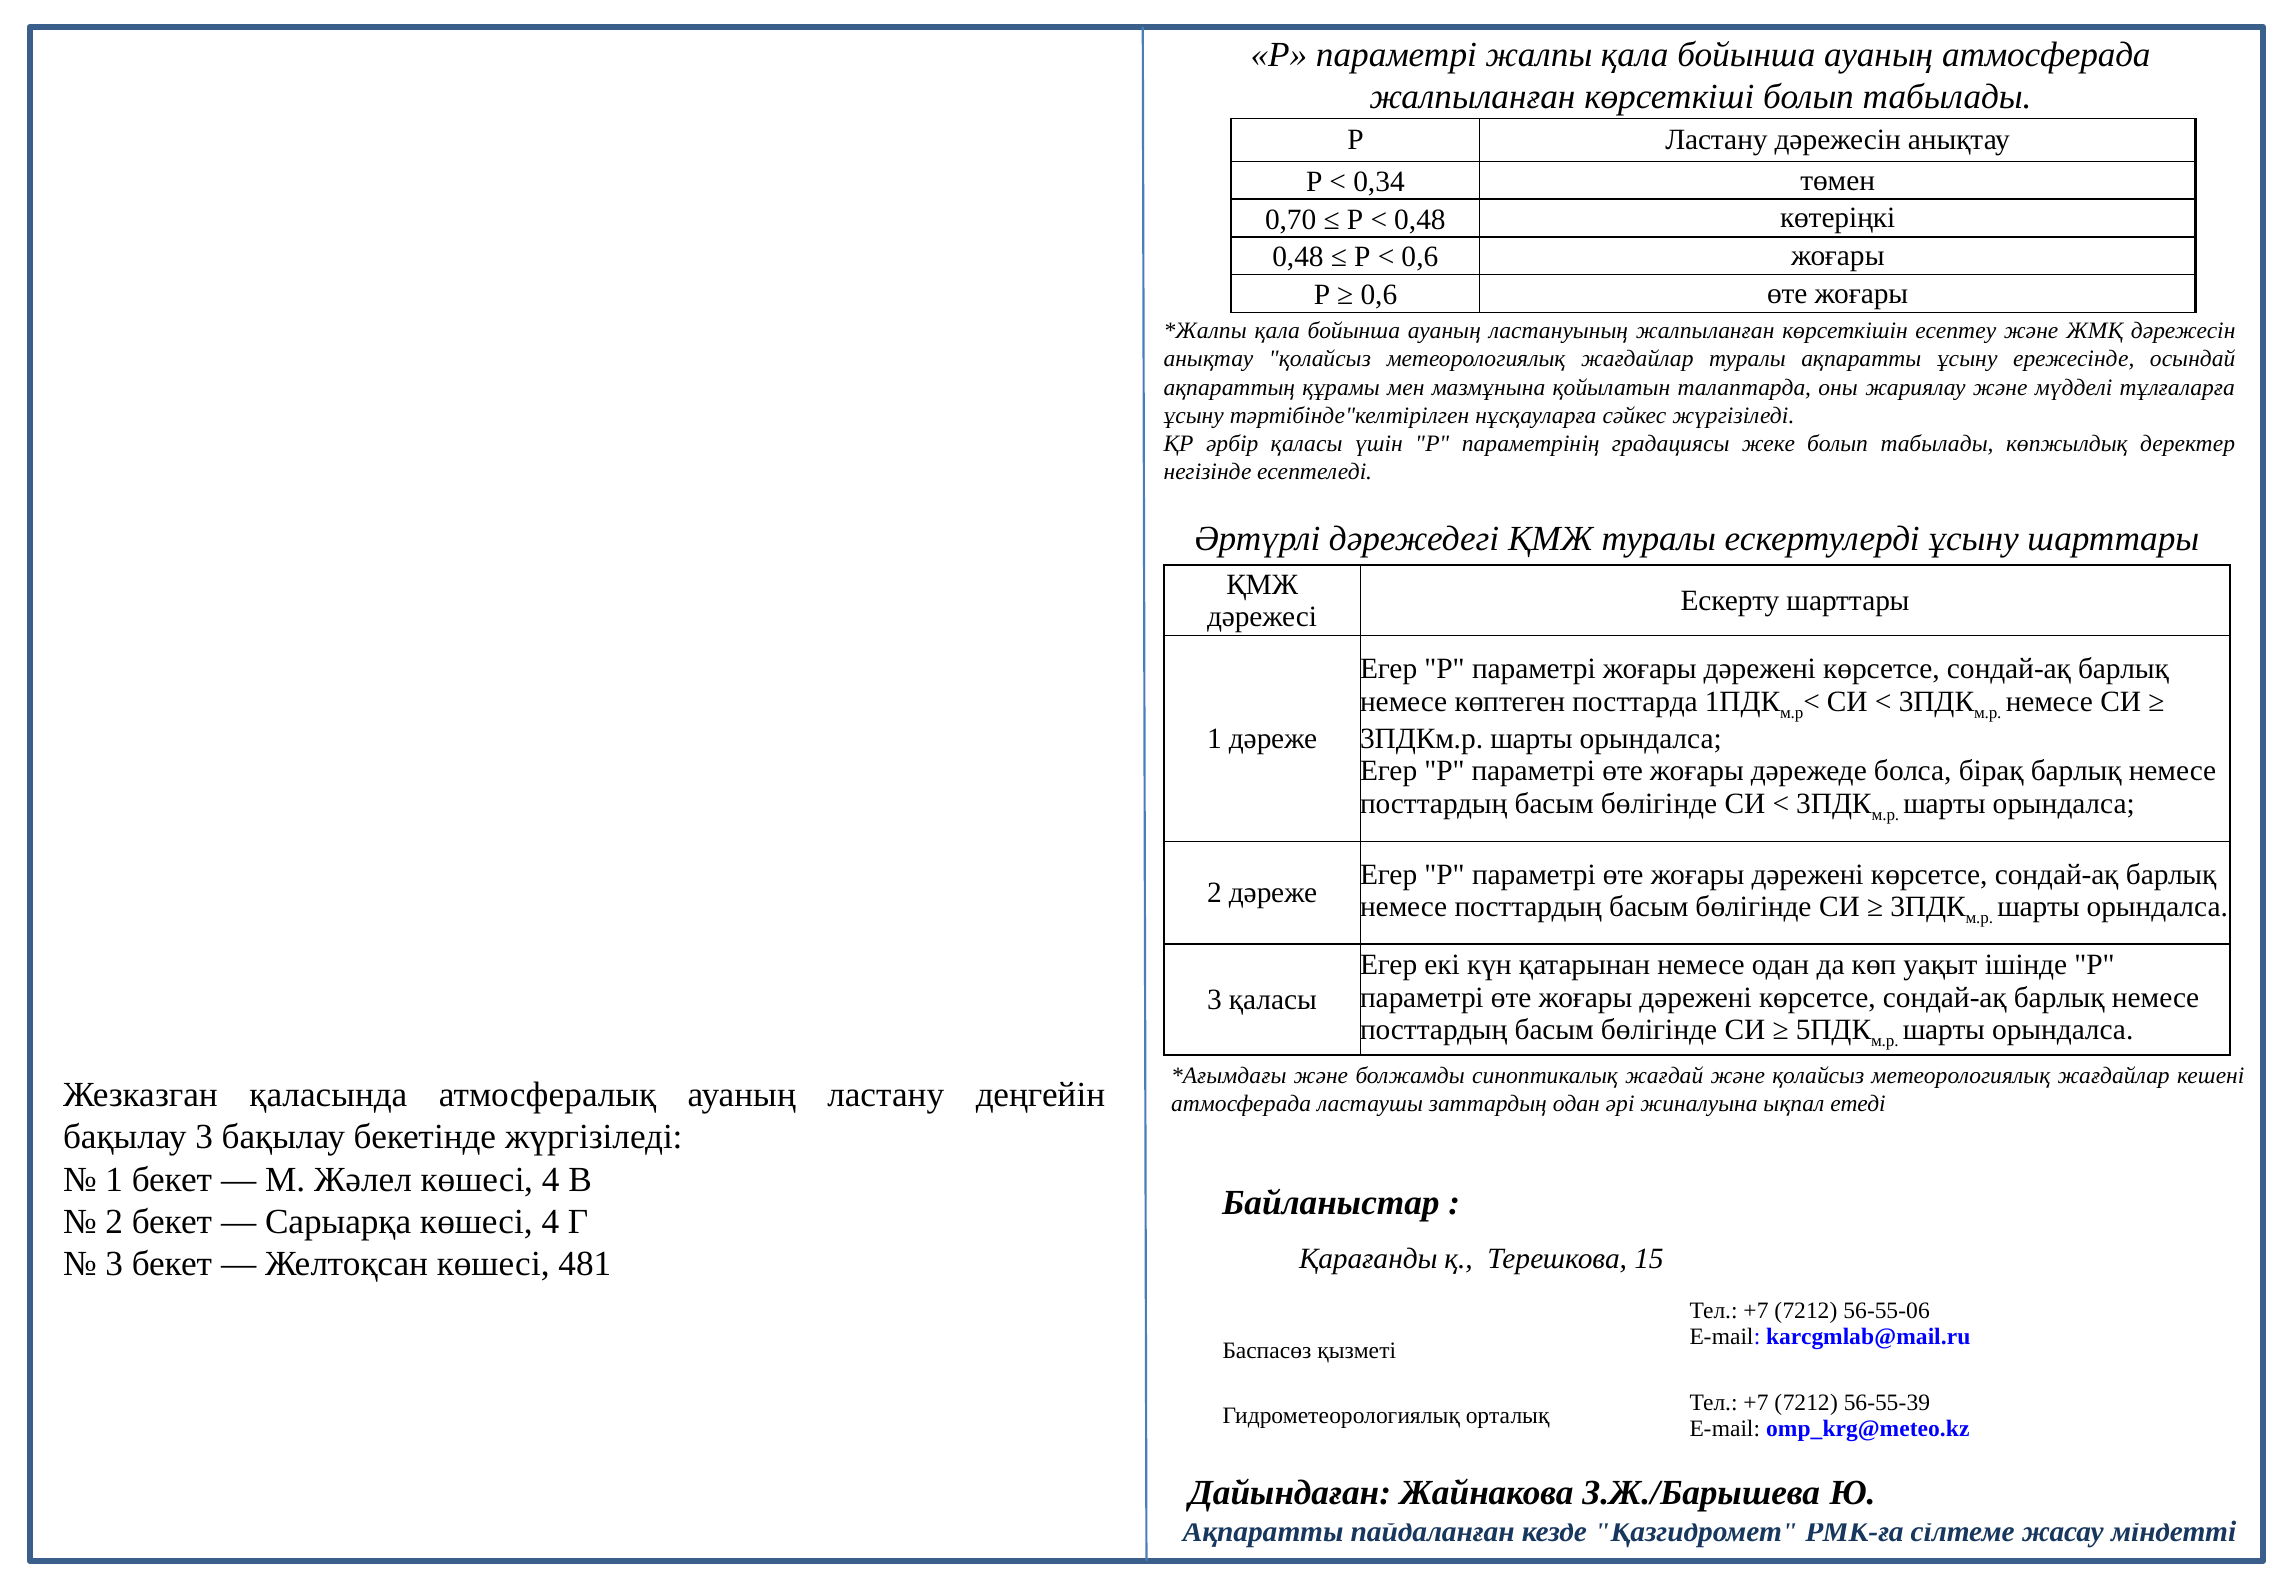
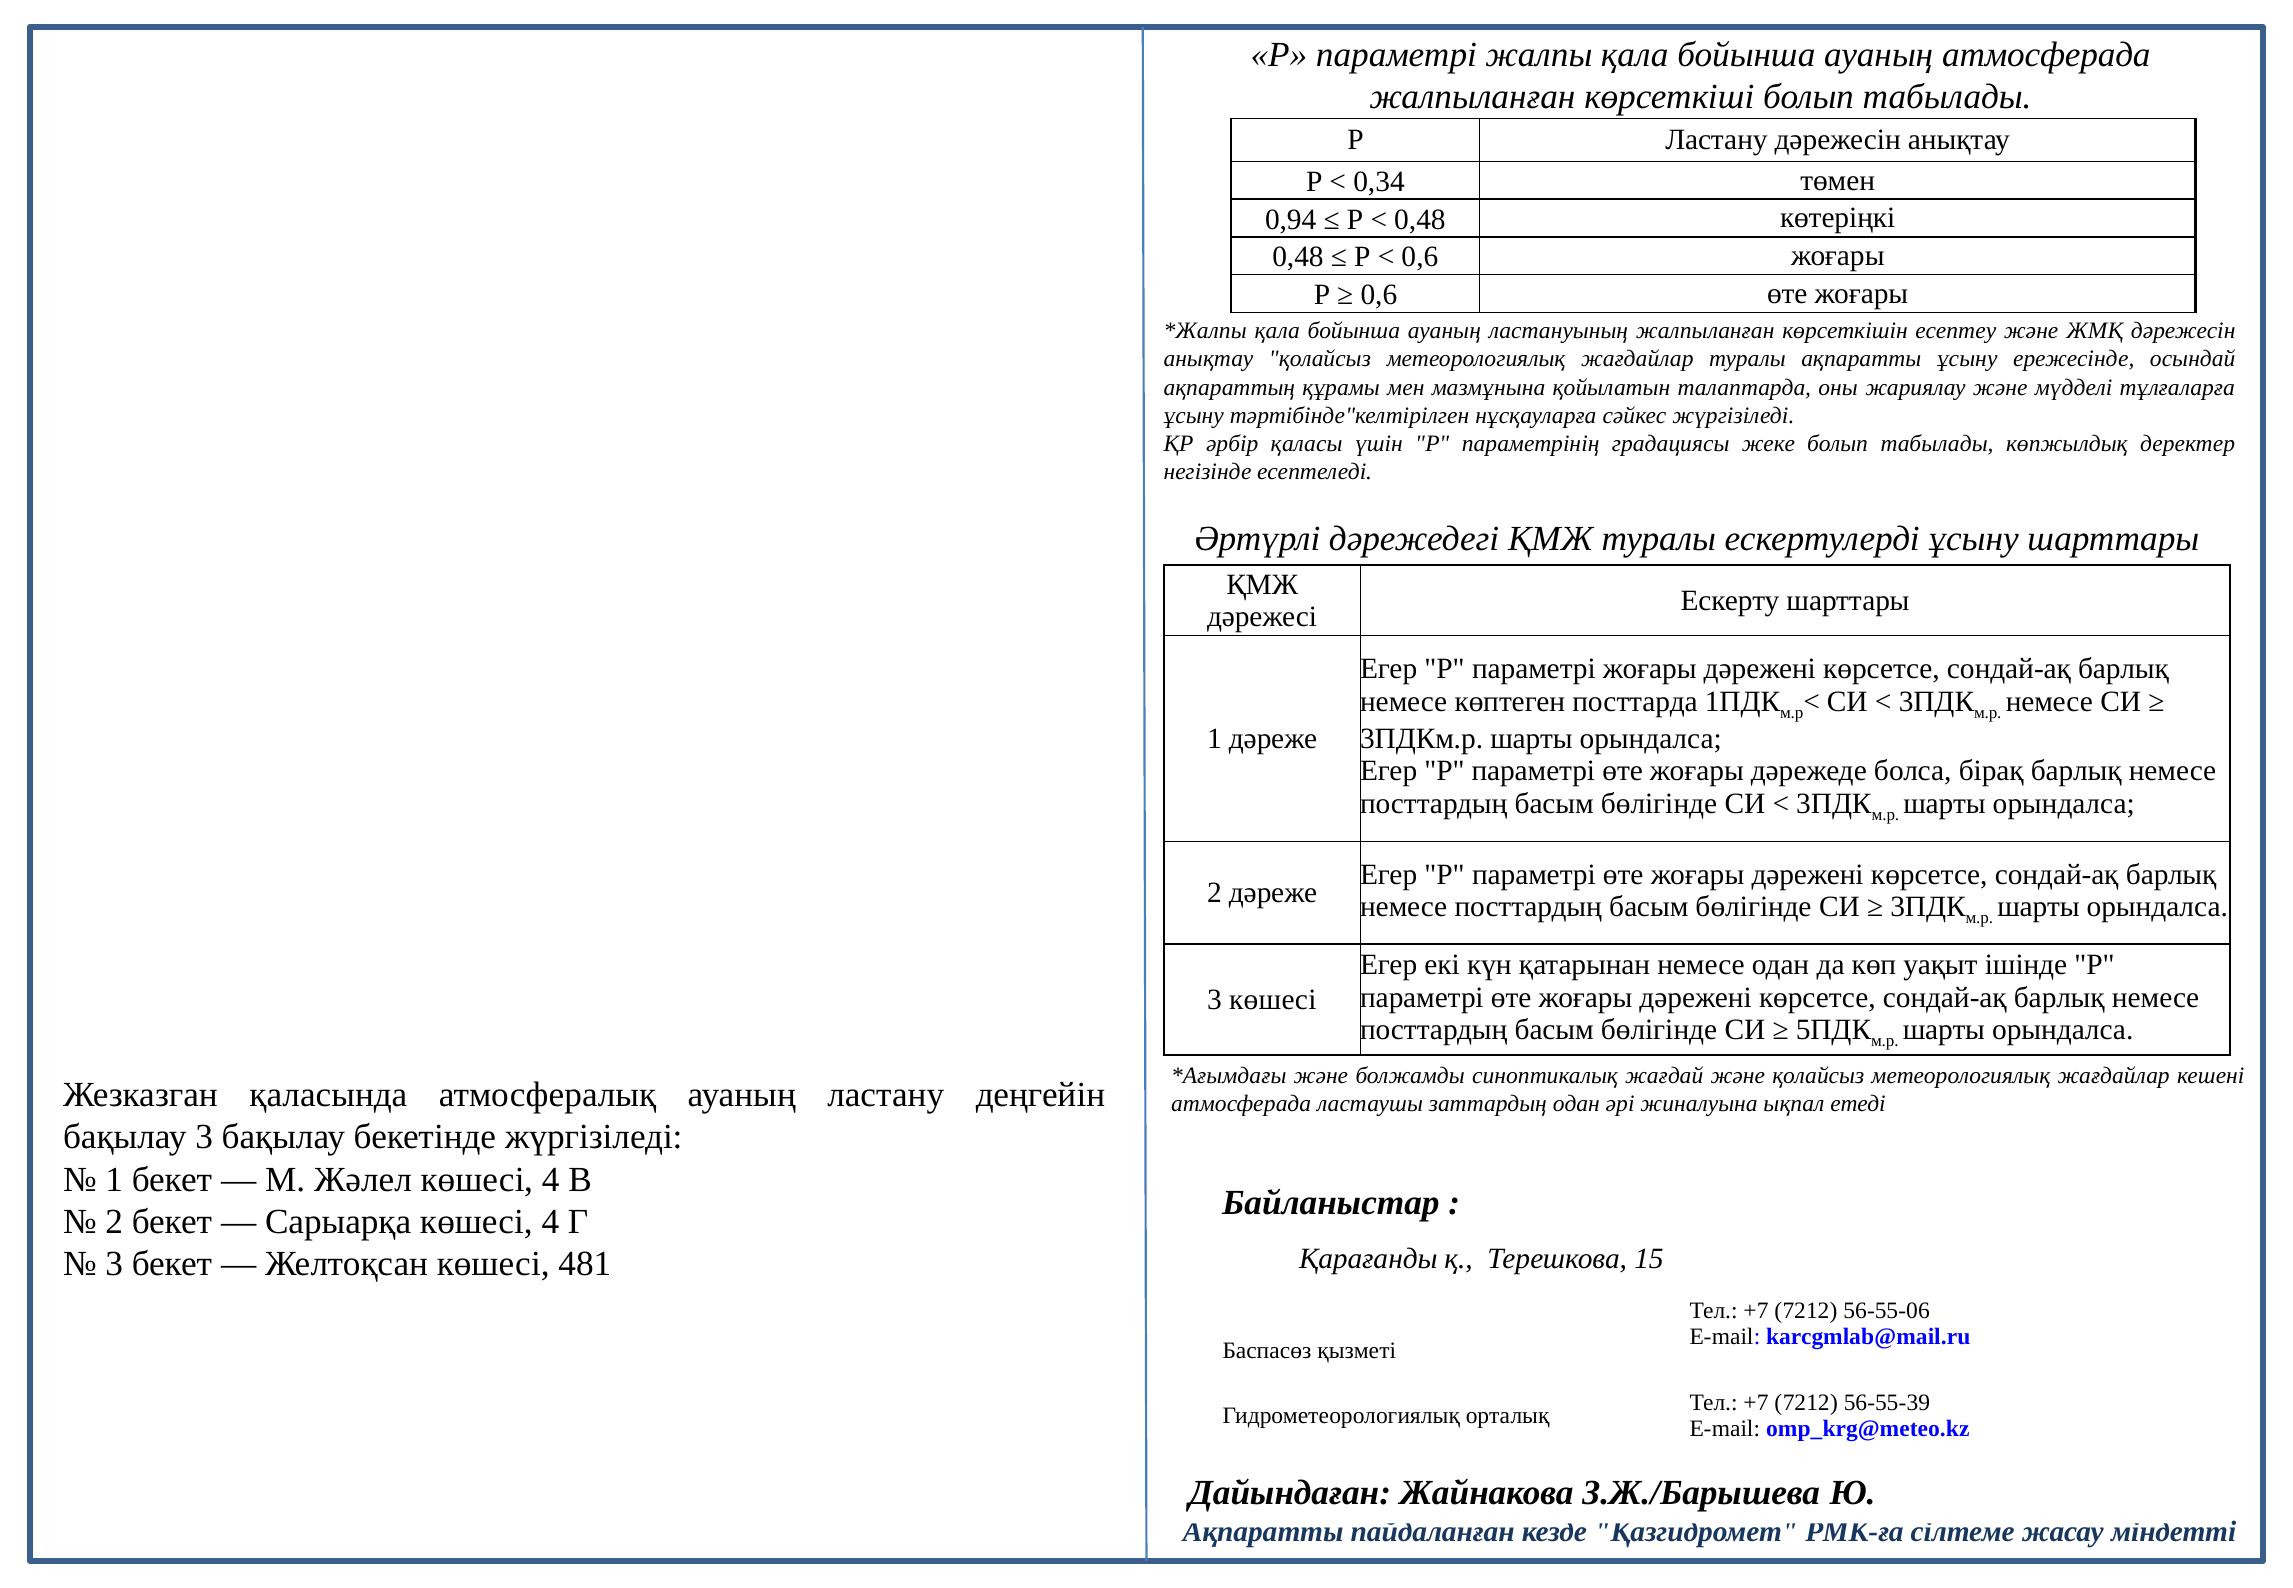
0,70: 0,70 -> 0,94 (1291, 219)
3 қаласы: қаласы -> көшесі (1273, 999)
